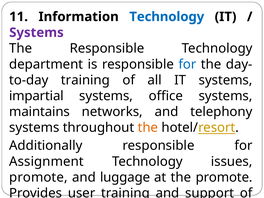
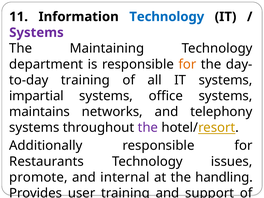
The Responsible: Responsible -> Maintaining (107, 48)
for colour: blue -> orange (187, 64)
the colour: orange -> purple (148, 128)
Assignment: Assignment -> Restaurants (46, 161)
luggage: luggage -> internal (125, 177)
the promote: promote -> handling (224, 177)
